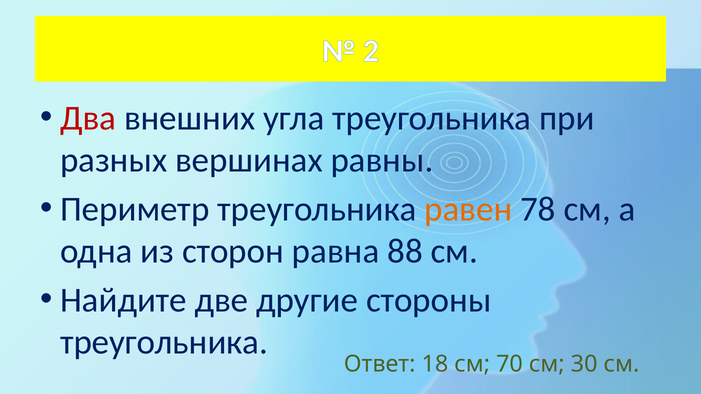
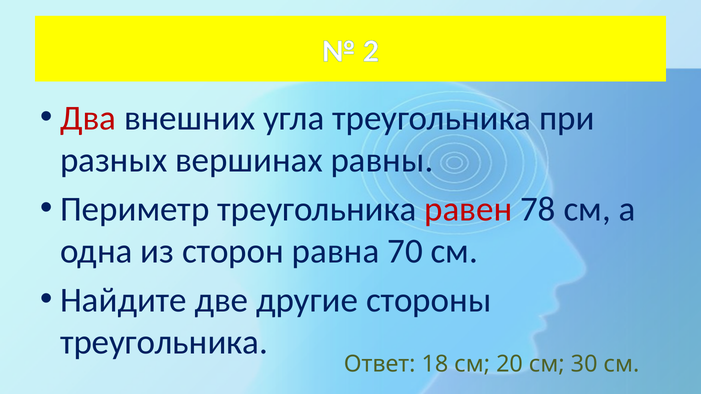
равен colour: orange -> red (468, 209)
88: 88 -> 70 (405, 251)
70: 70 -> 20 (509, 364)
